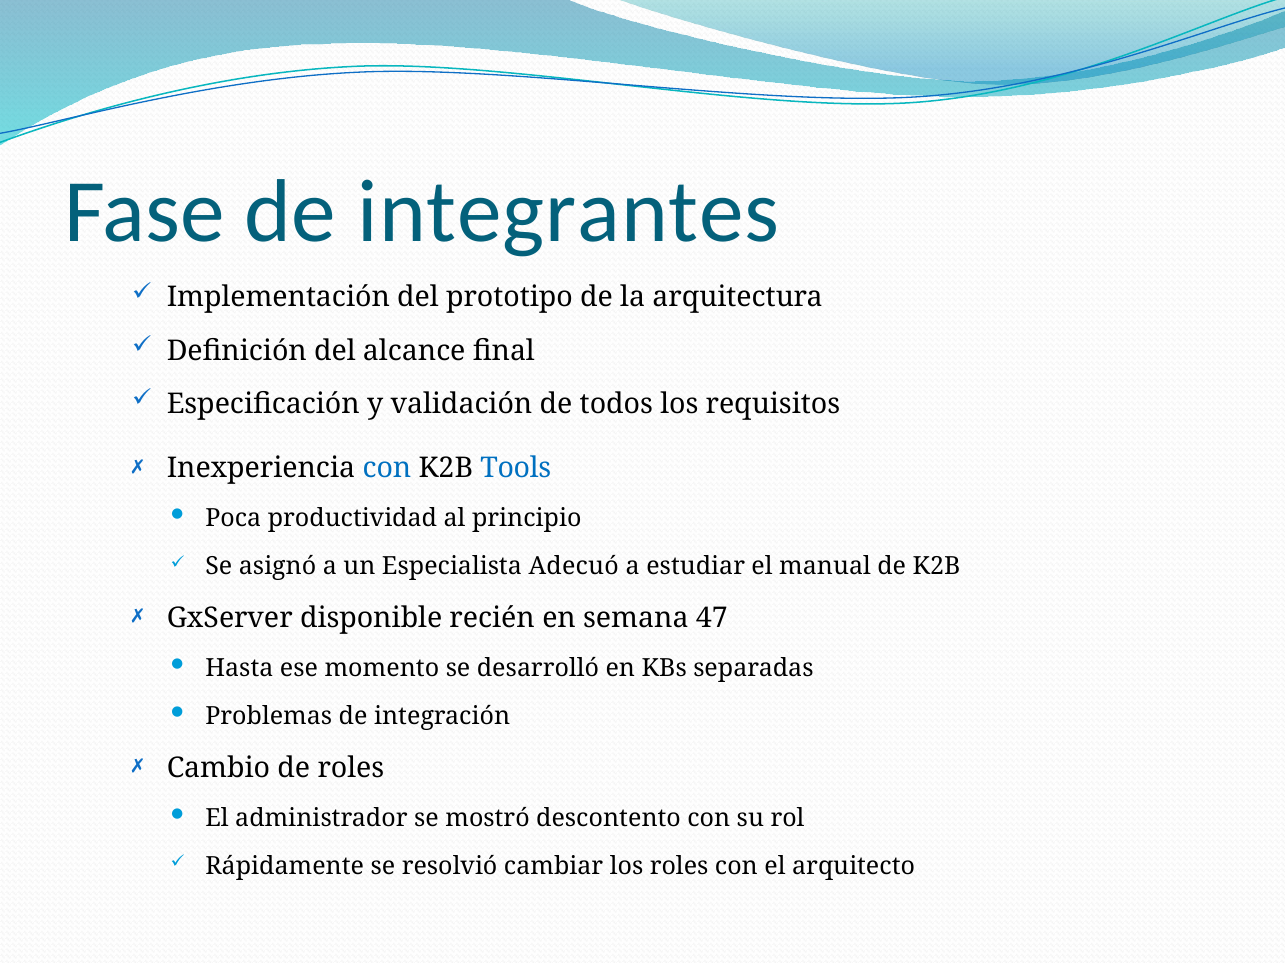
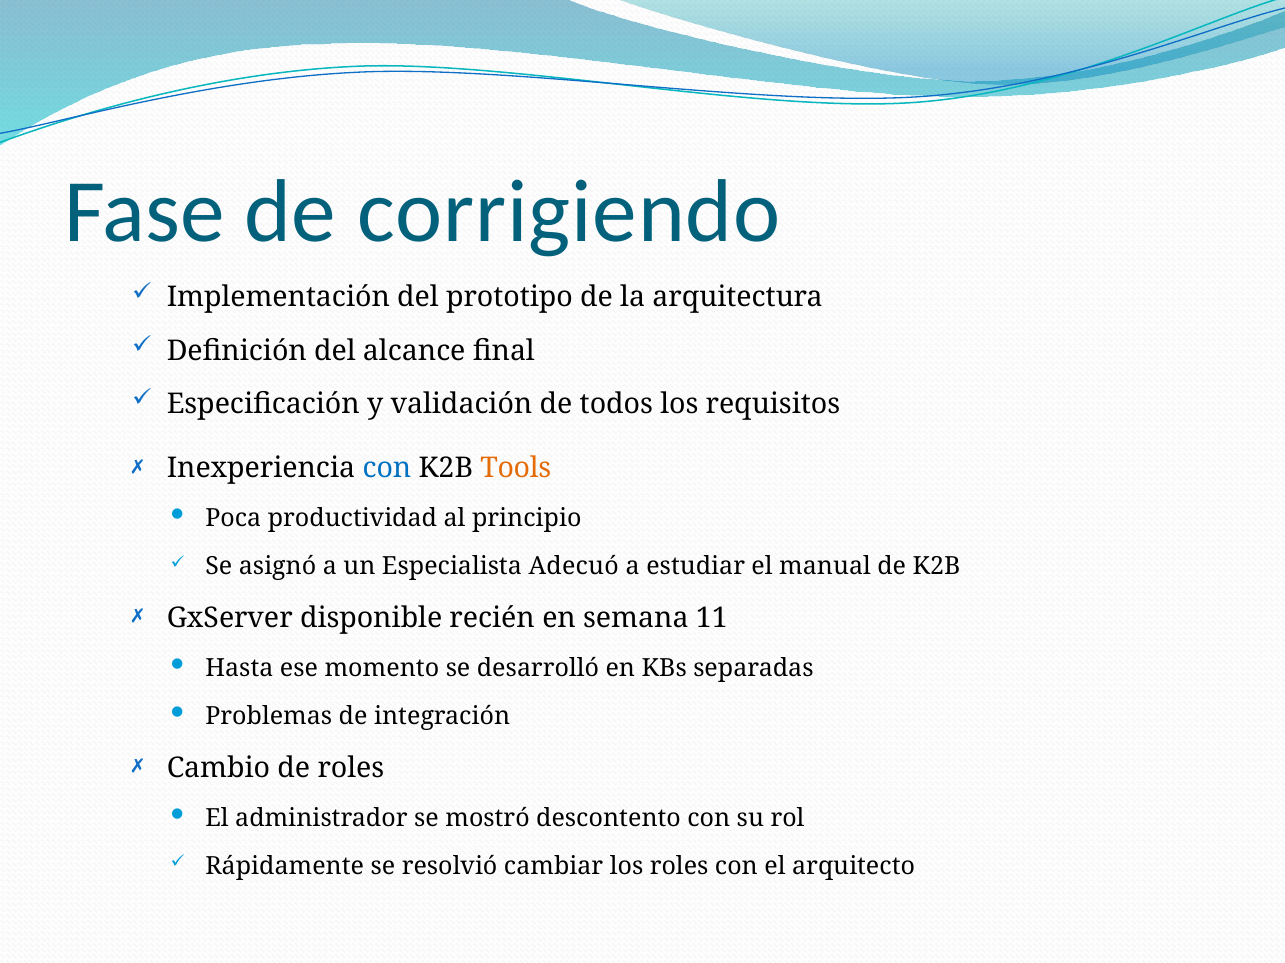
integrantes: integrantes -> corrigiendo (569, 212)
Tools colour: blue -> orange (516, 469)
47: 47 -> 11 (712, 619)
